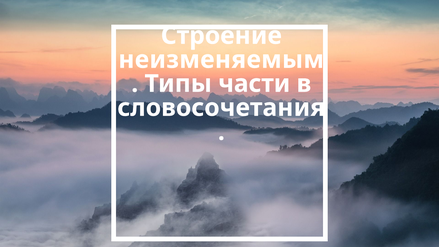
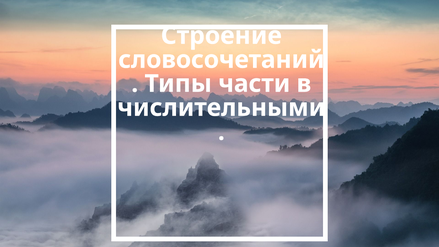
неизменяемым: неизменяемым -> словосочетаний (221, 60)
словосочетания: словосочетания -> числительными (221, 108)
